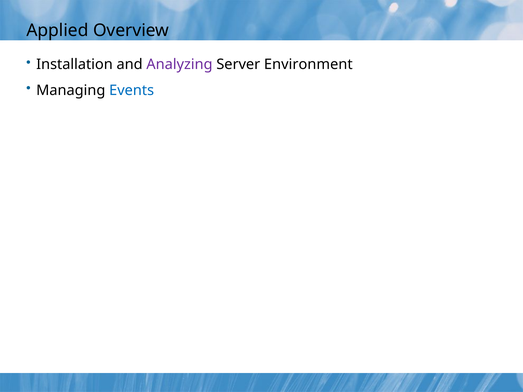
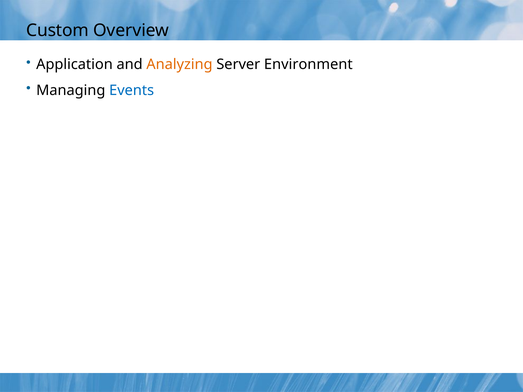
Applied: Applied -> Custom (57, 30)
Installation: Installation -> Application (74, 65)
Analyzing colour: purple -> orange (179, 65)
